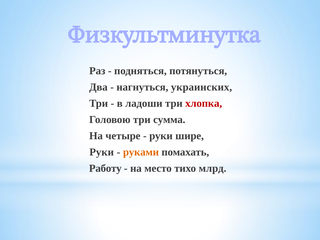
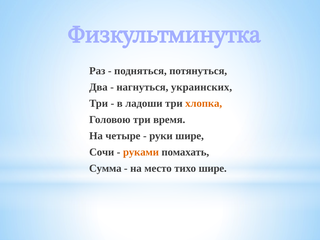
хлопка colour: red -> orange (204, 103)
сумма: сумма -> время (169, 120)
Руки: Руки -> Сочи (102, 152)
Работу: Работу -> Сумма (105, 168)
тихо млрд: млрд -> шире (213, 168)
